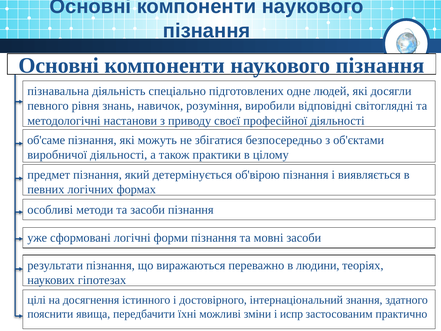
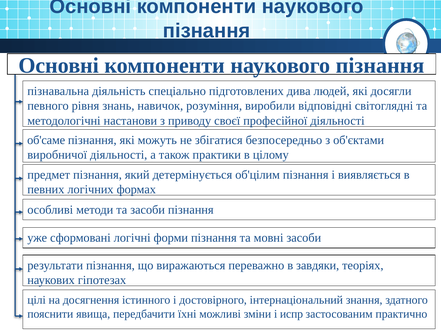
одне: одне -> дива (299, 91)
об'вірою: об'вірою -> об'цілим (258, 175)
людини: людини -> завдяки (318, 265)
